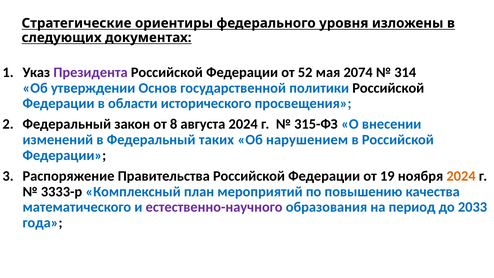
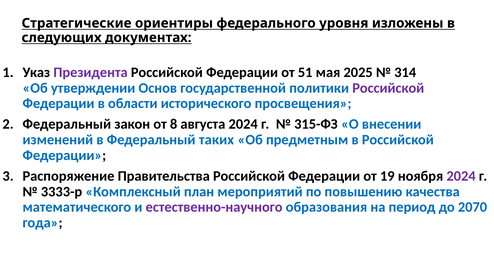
52: 52 -> 51 (305, 72)
2074: 2074 -> 2025 (358, 72)
Российской colour: black -> purple (388, 88)
нарушением: нарушением -> предметным (307, 140)
2024 colour: orange -> purple (461, 176)
2033: 2033 -> 2070 (473, 207)
